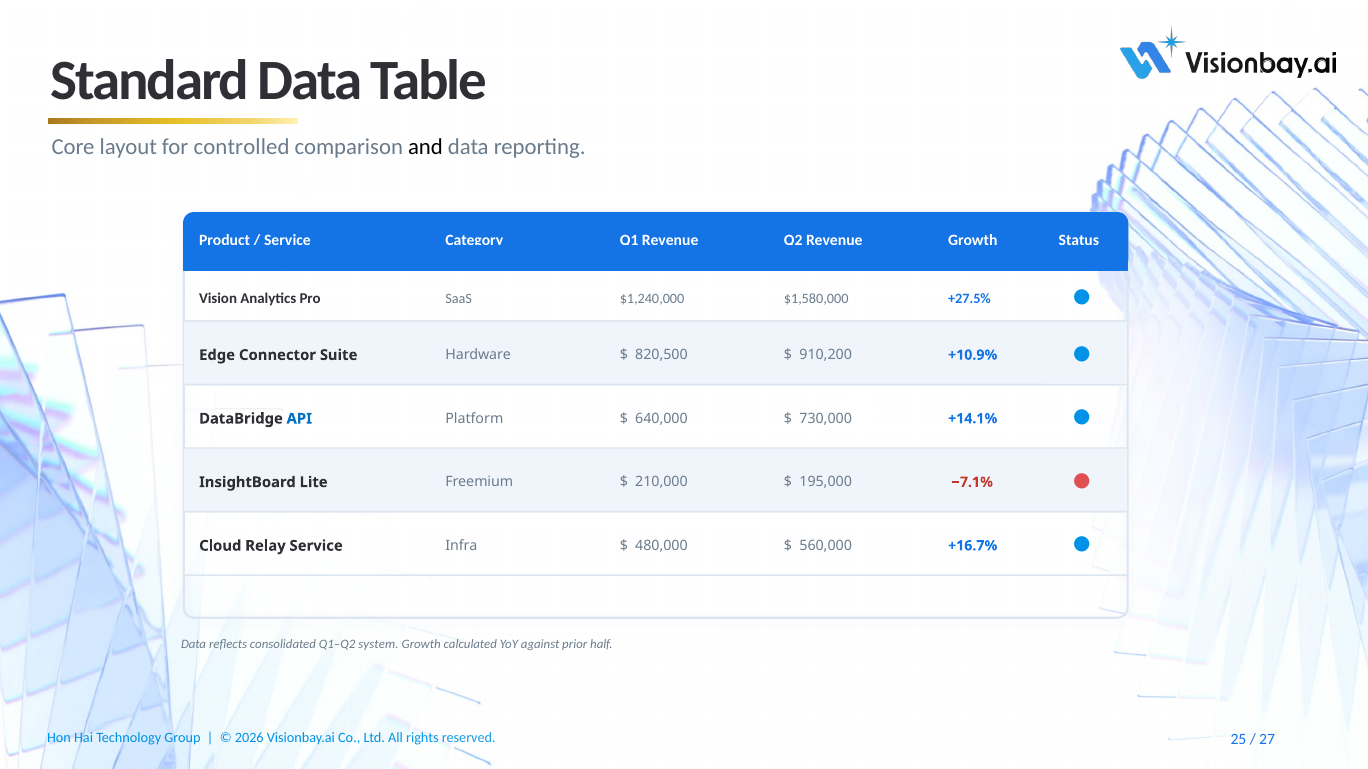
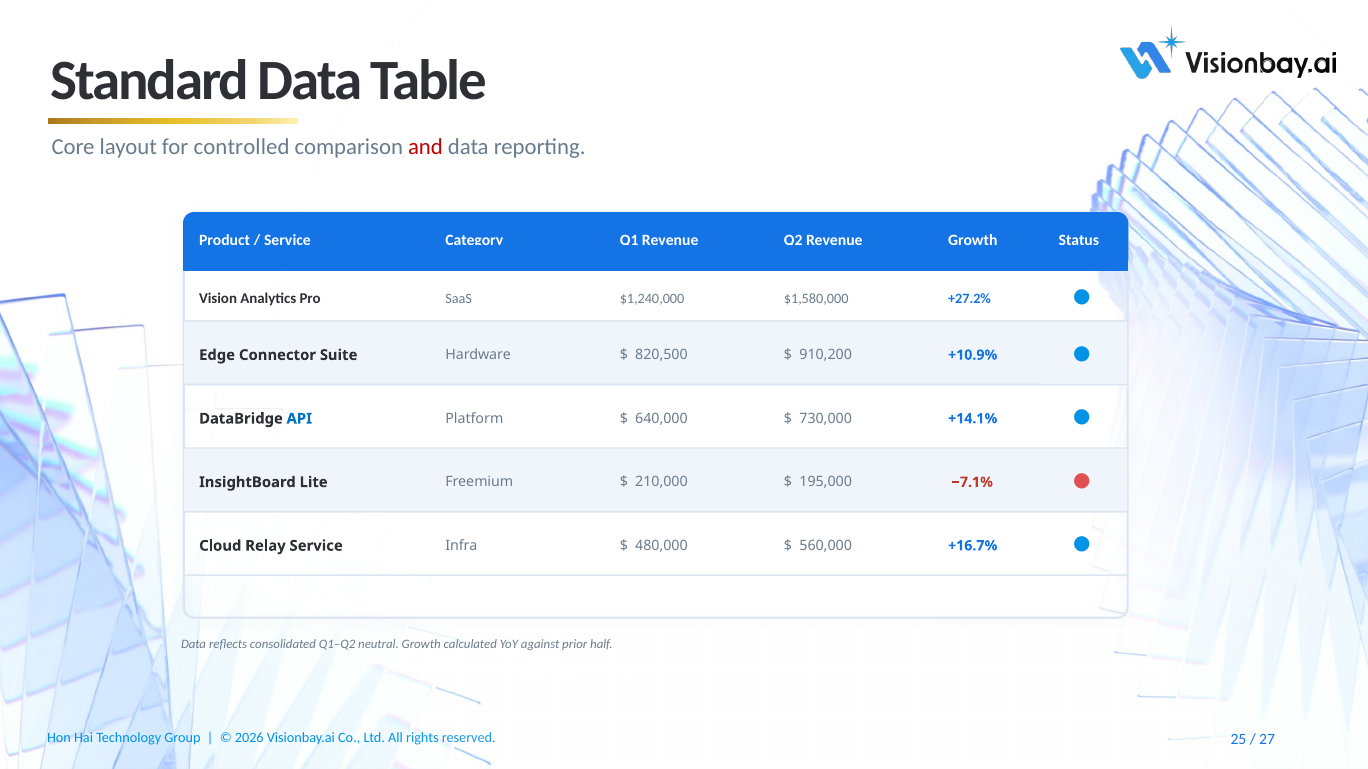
and colour: black -> red (425, 147)
+27.5%: +27.5% -> +27.2% (970, 299)
system: system -> neutral (379, 644)
